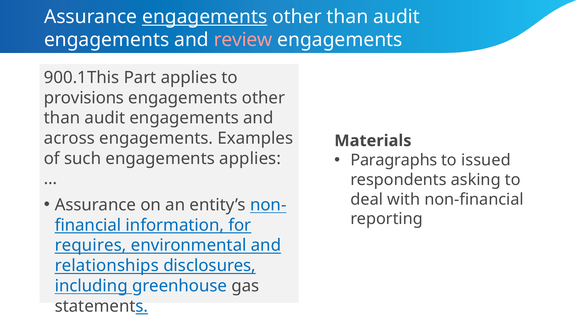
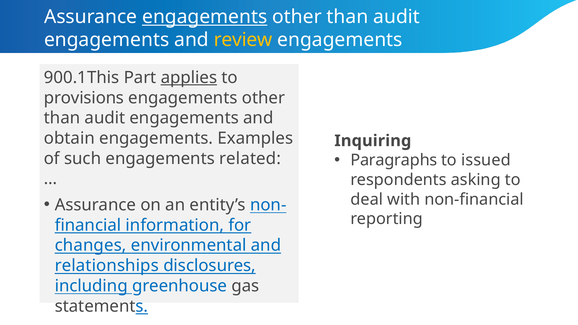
review colour: pink -> yellow (243, 40)
applies underline: none -> present (189, 78)
across: across -> obtain (69, 138)
Materials: Materials -> Inquiring (373, 141)
engagements applies: applies -> related (250, 159)
requires: requires -> changes (91, 246)
